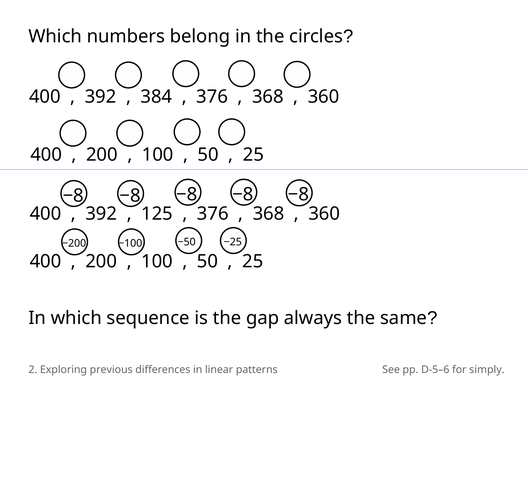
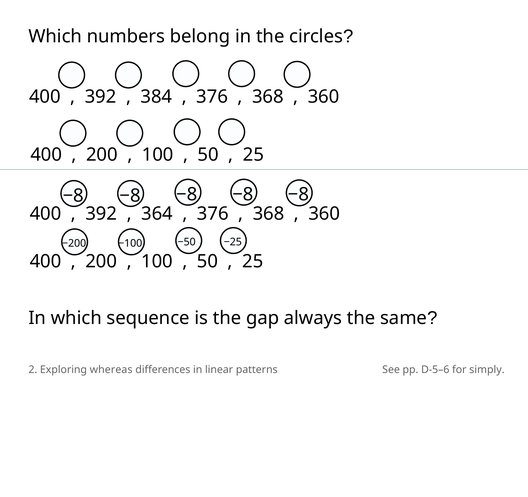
125: 125 -> 364 (157, 213)
previous: previous -> whereas (111, 369)
